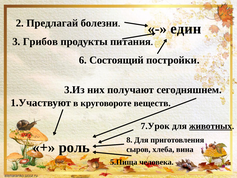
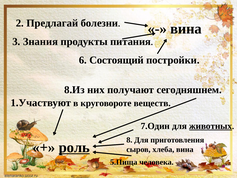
един: един -> вина (186, 29)
Грибов: Грибов -> Знания (40, 42)
3.Из: 3.Из -> 8.Из (74, 90)
7.Урок: 7.Урок -> 7.Один (155, 126)
роль underline: none -> present (74, 147)
